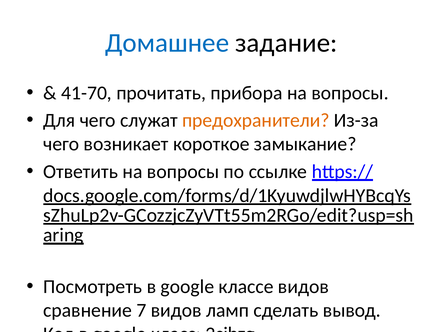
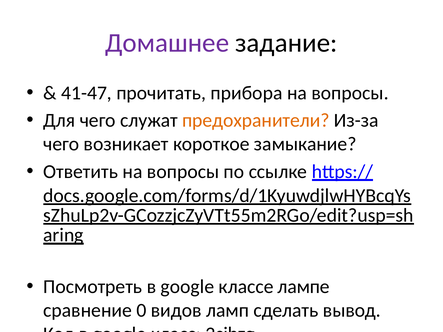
Домашнее colour: blue -> purple (167, 43)
41-70: 41-70 -> 41-47 (86, 93)
классе видов: видов -> лампе (304, 287)
7: 7 -> 0 (141, 311)
